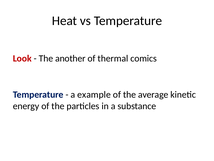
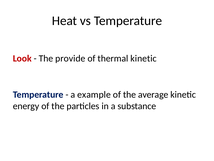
another: another -> provide (70, 58)
thermal comics: comics -> kinetic (144, 58)
